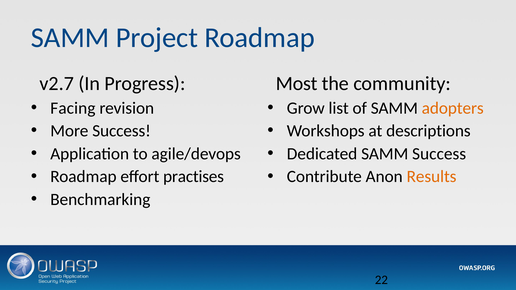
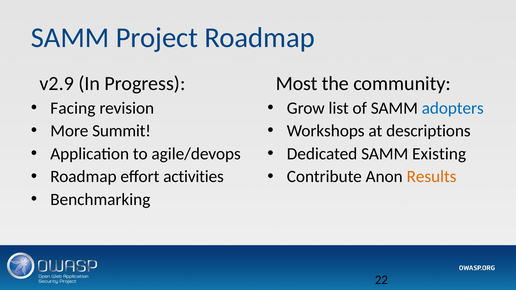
v2.7: v2.7 -> v2.9 (57, 84)
adopters colour: orange -> blue (453, 108)
More Success: Success -> Summit (122, 131)
SAMM Success: Success -> Existing (439, 154)
practises: practises -> activities (194, 177)
